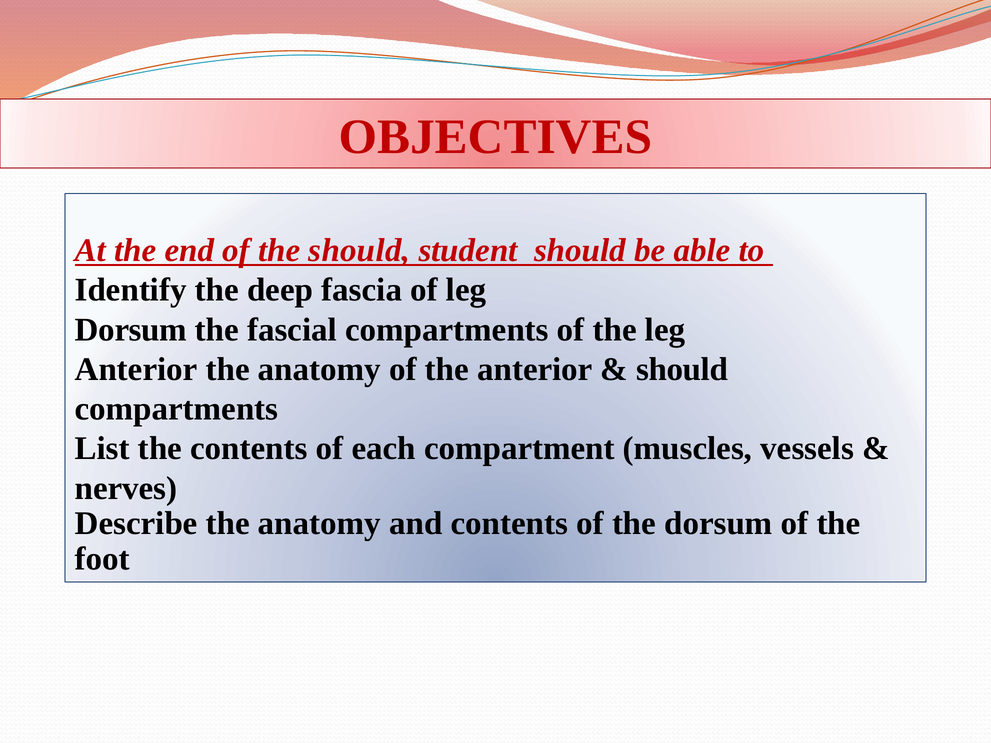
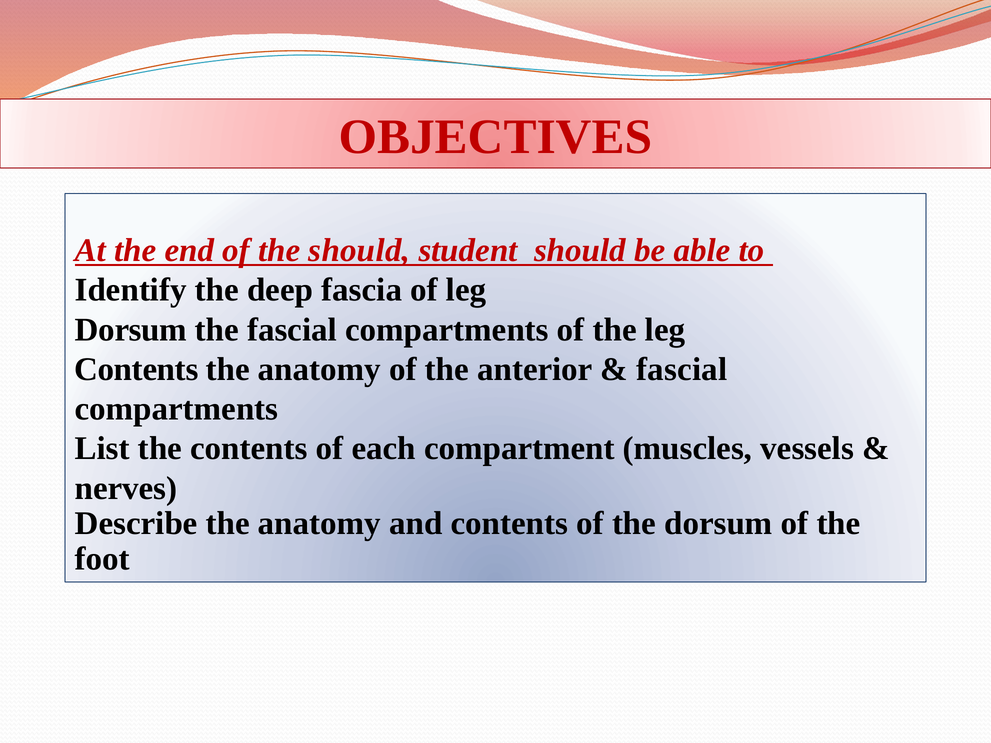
Anterior: Anterior -> Contents (136, 369)
should: should -> fascial (682, 369)
